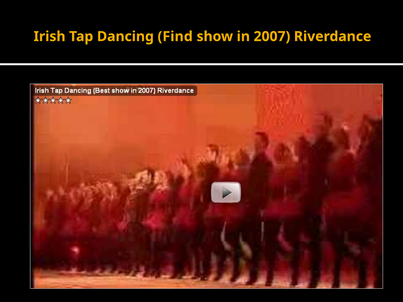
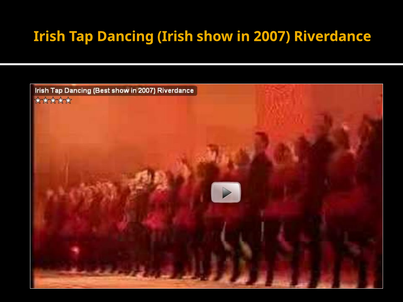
Dancing Find: Find -> Irish (175, 37)
